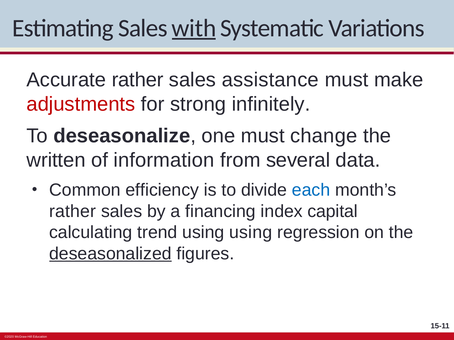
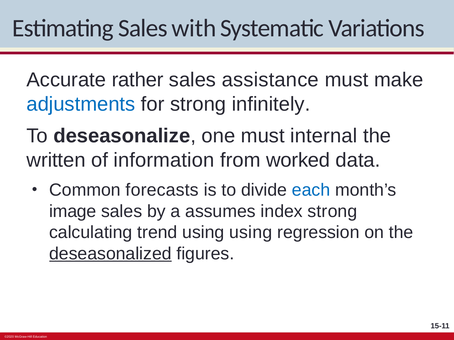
with underline: present -> none (194, 28)
adjustments colour: red -> blue (81, 104)
change: change -> internal (324, 136)
several: several -> worked (298, 160)
efficiency: efficiency -> forecasts (162, 190)
rather: rather -> image (73, 212)
financing: financing -> assumes (221, 212)
index capital: capital -> strong (333, 212)
